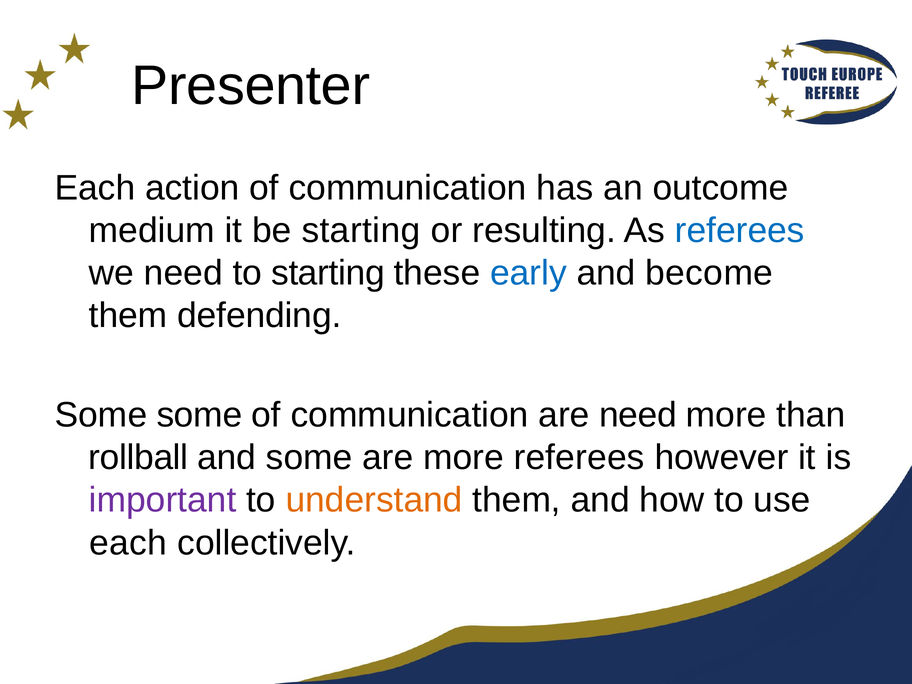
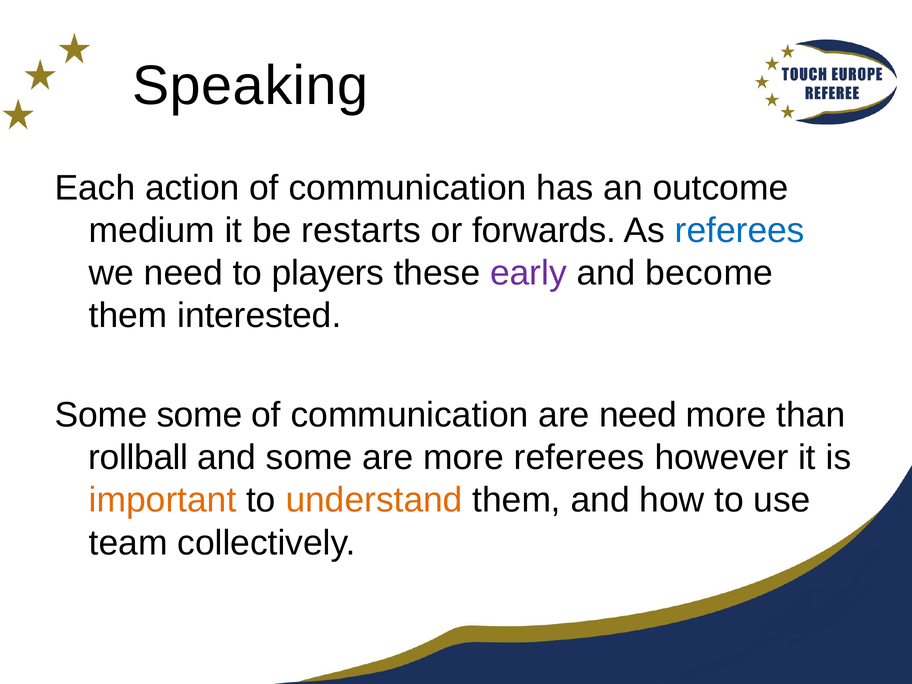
Presenter: Presenter -> Speaking (250, 86)
be starting: starting -> restarts (361, 231)
resulting: resulting -> forwards (544, 231)
to starting: starting -> players (328, 273)
early colour: blue -> purple (528, 273)
defending: defending -> interested (259, 316)
important colour: purple -> orange (163, 500)
each: each -> team (128, 543)
